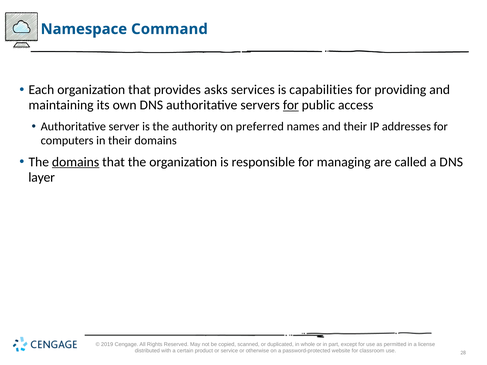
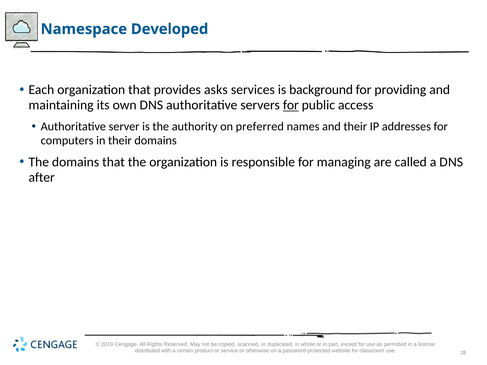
Command: Command -> Developed (170, 29)
capabilities: capabilities -> background (321, 90)
domains underline: present -> none (76, 162)
layer: layer -> after (42, 177)
